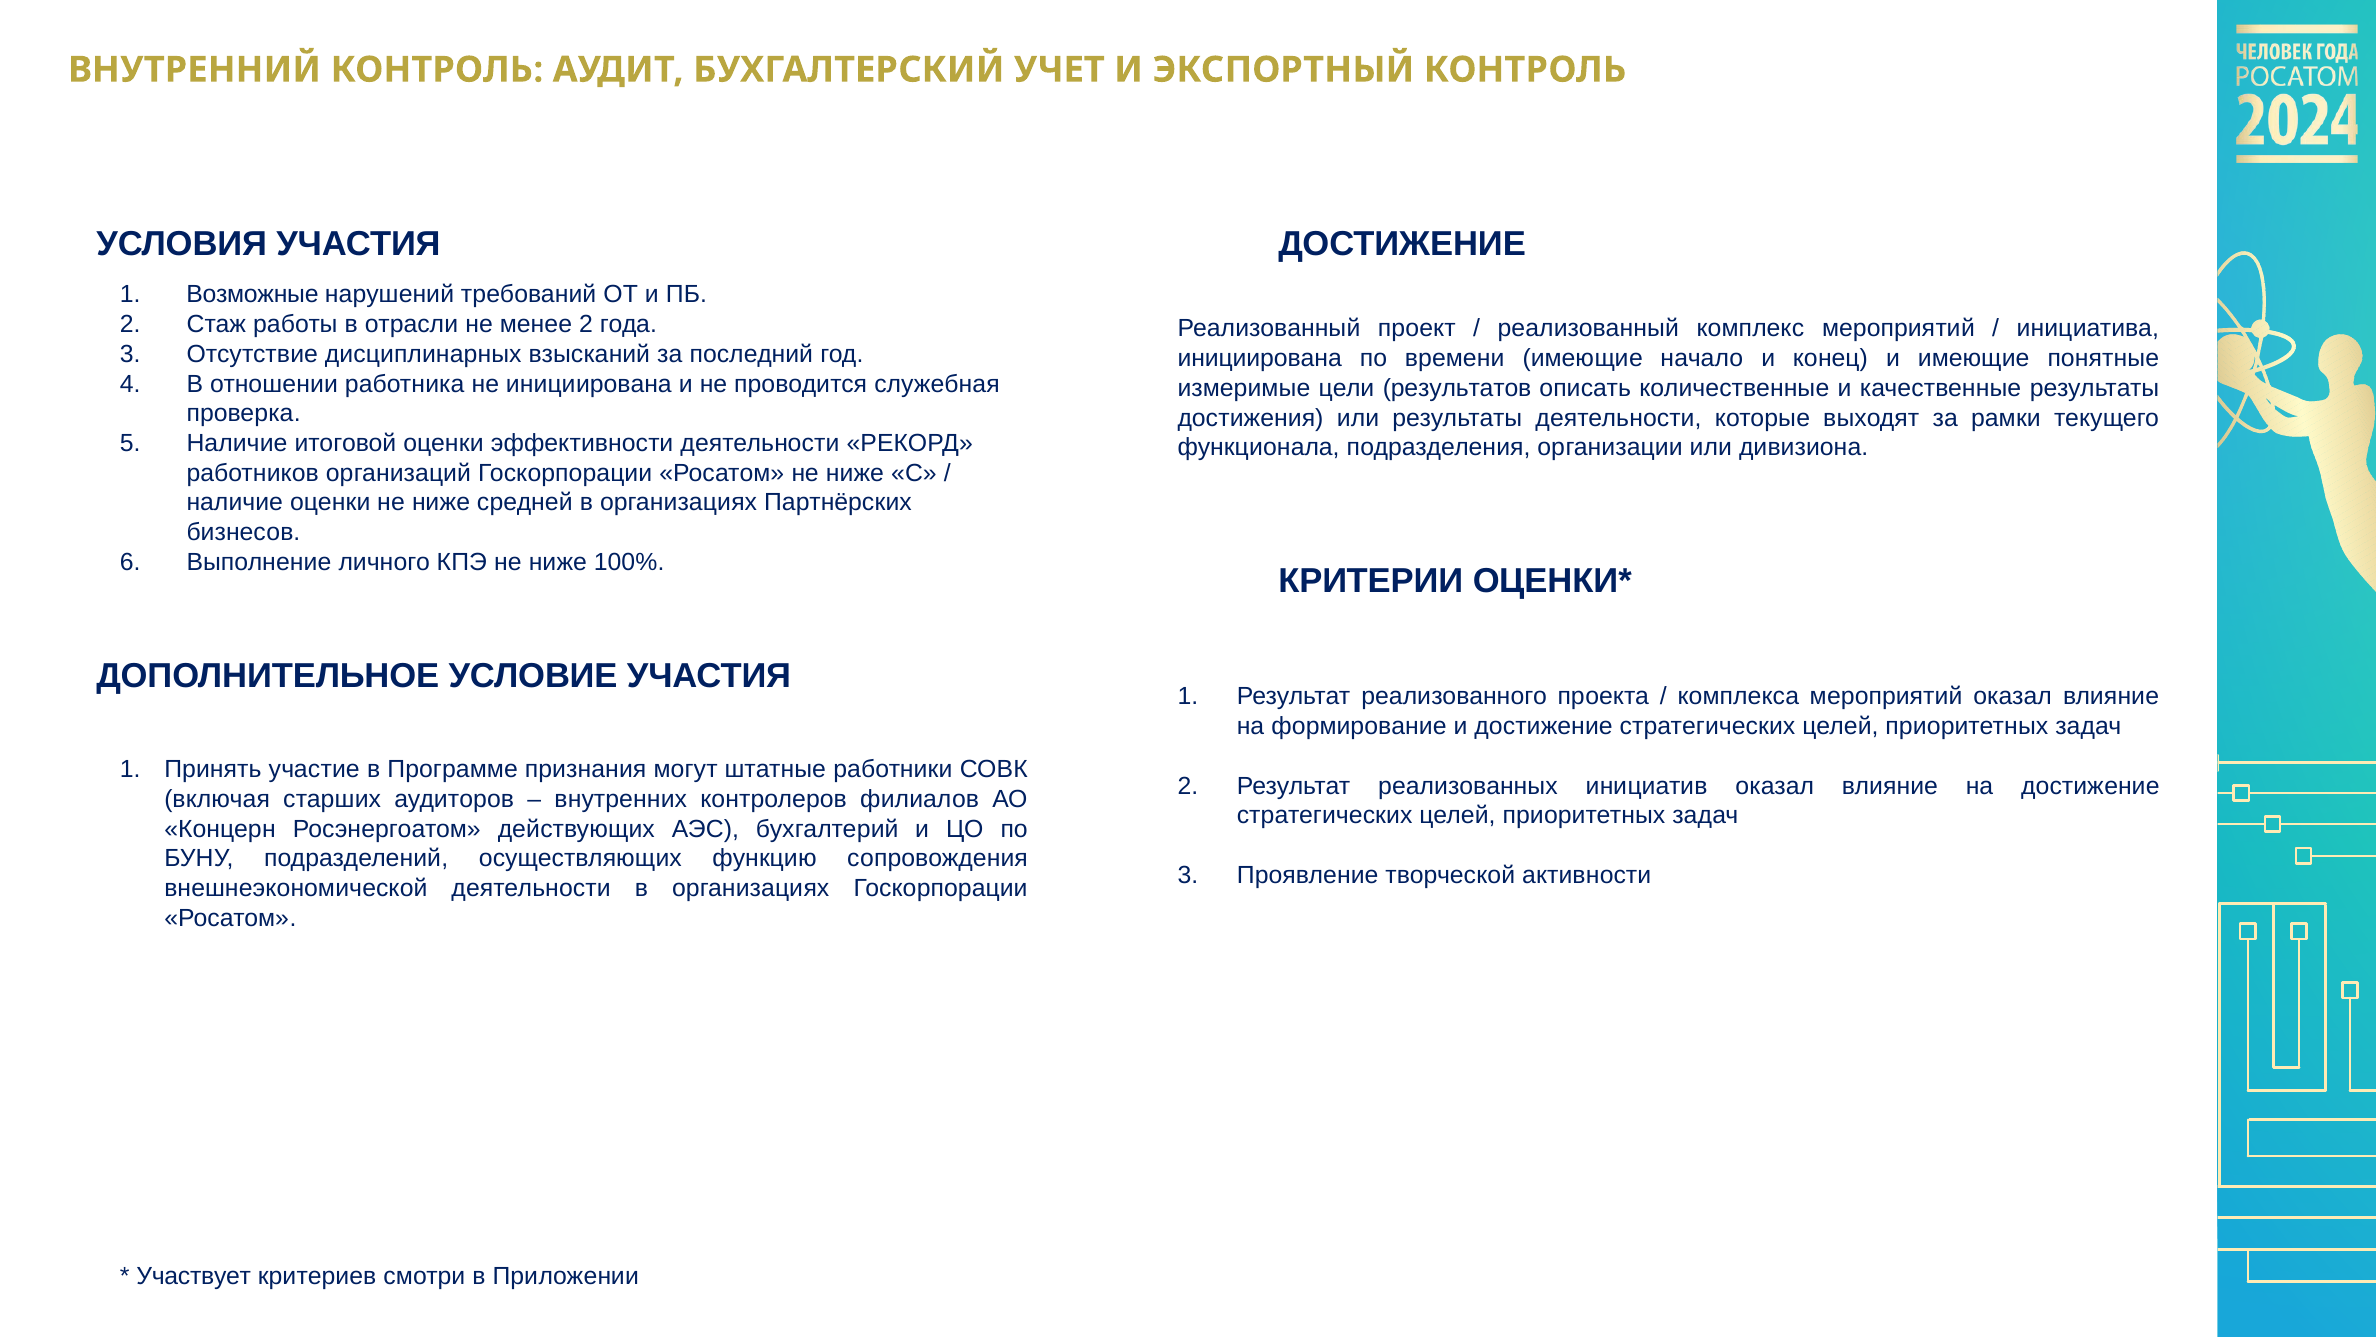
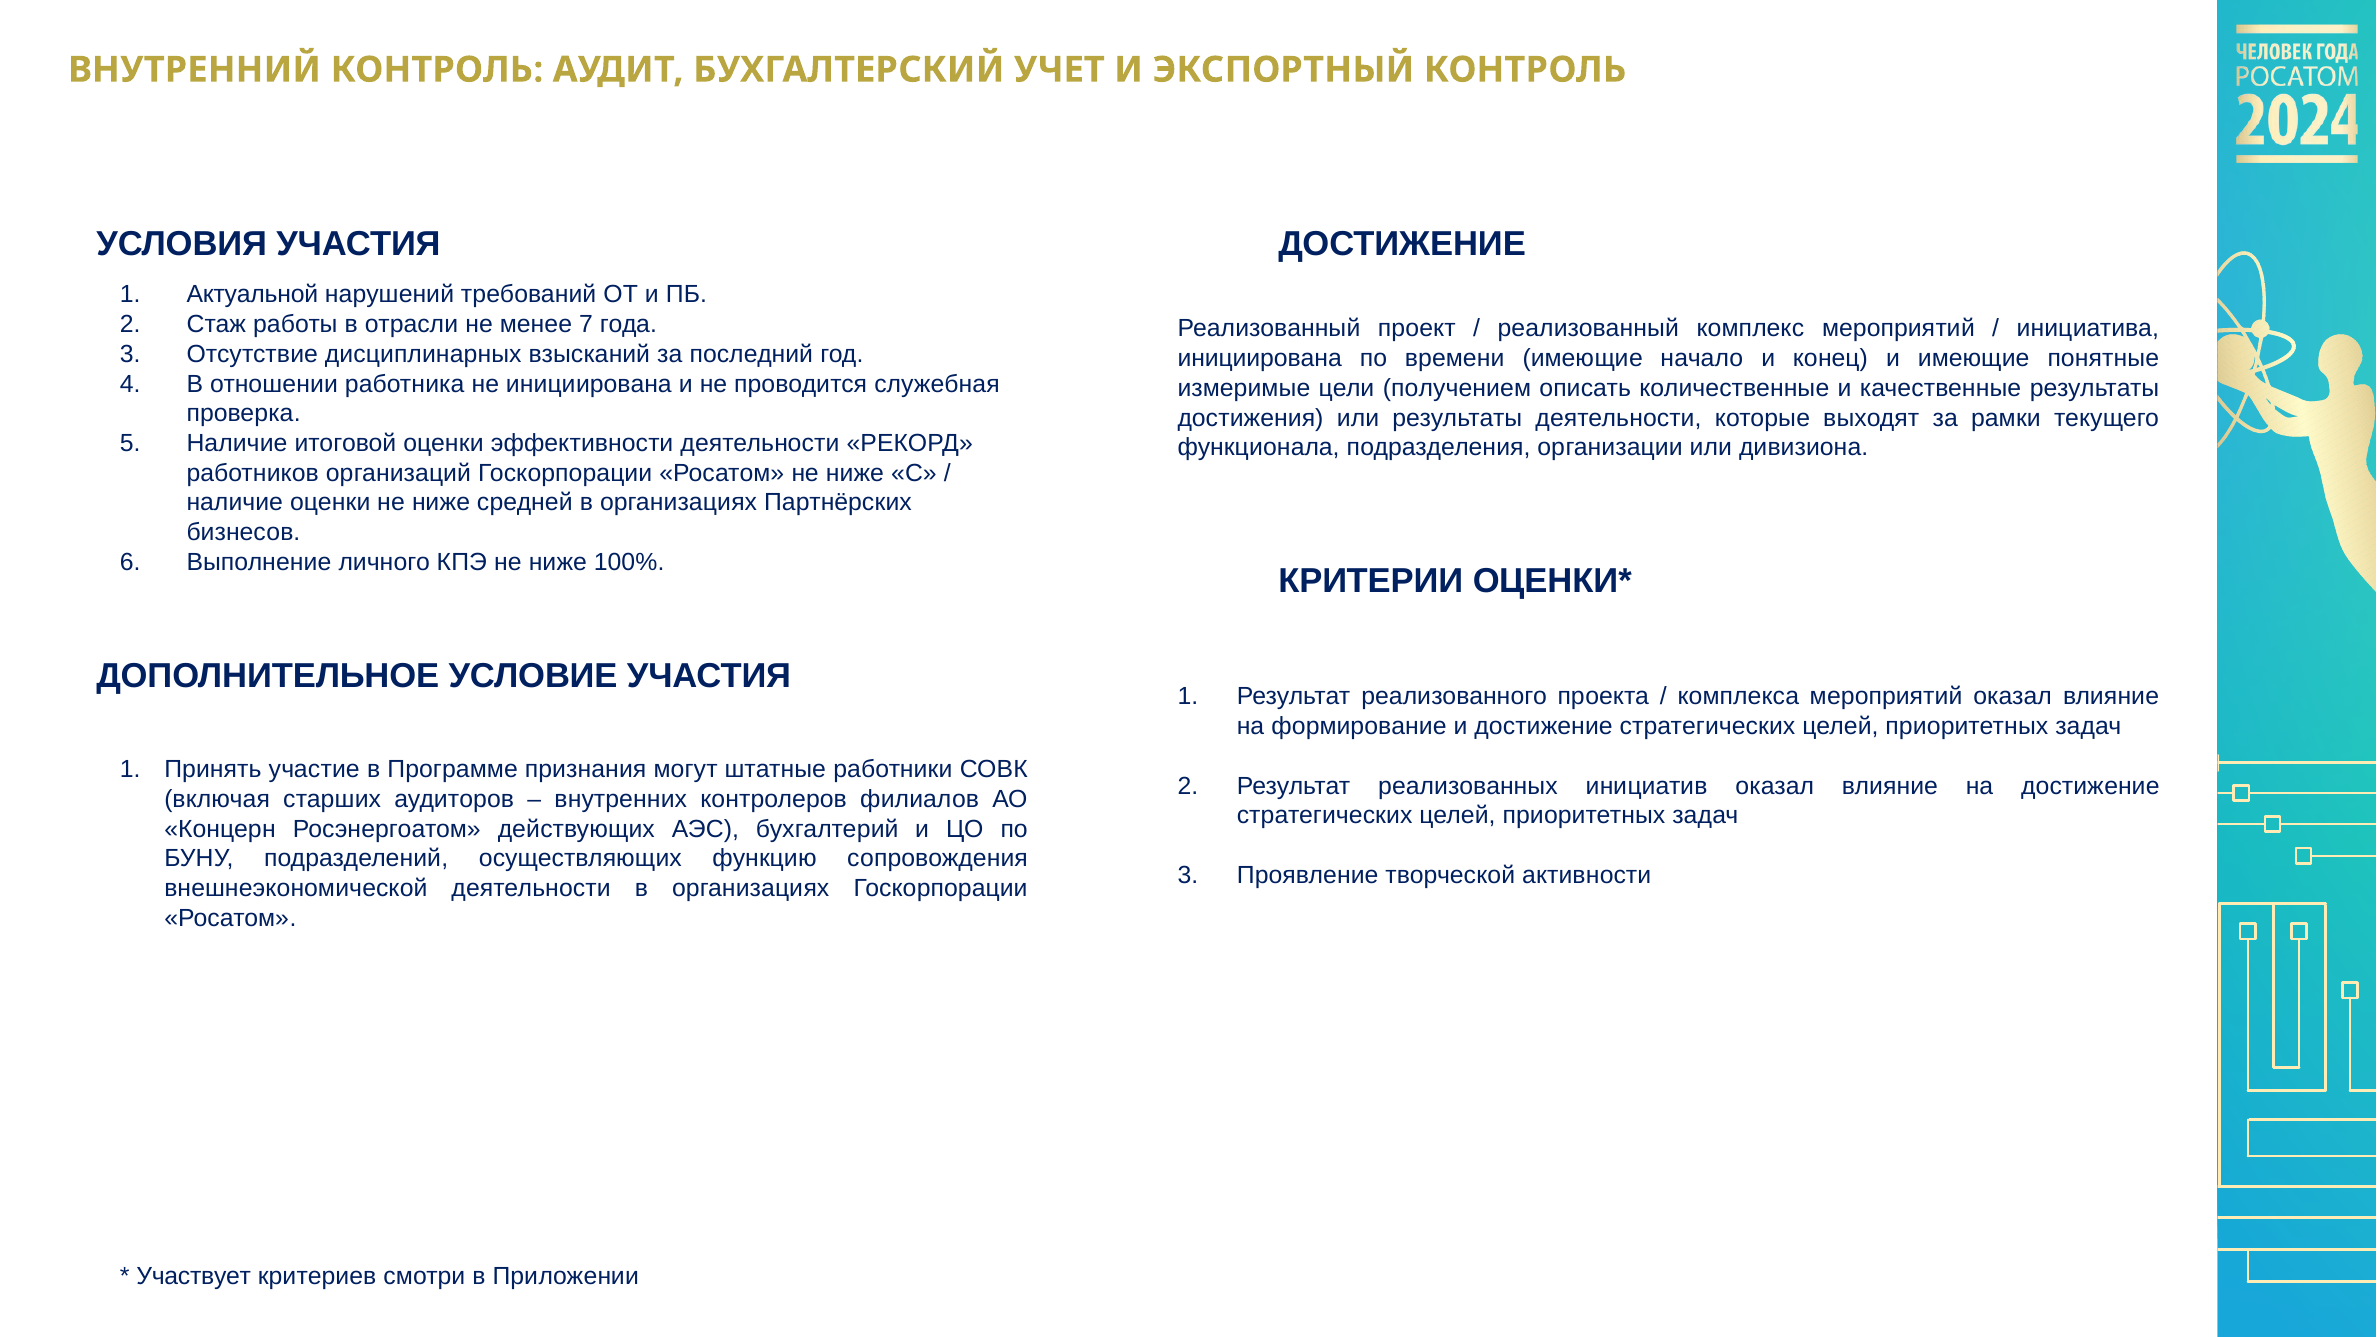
Возможные: Возможные -> Актуальной (252, 295)
менее 2: 2 -> 7 (586, 324)
результатов: результатов -> получением (1457, 388)
